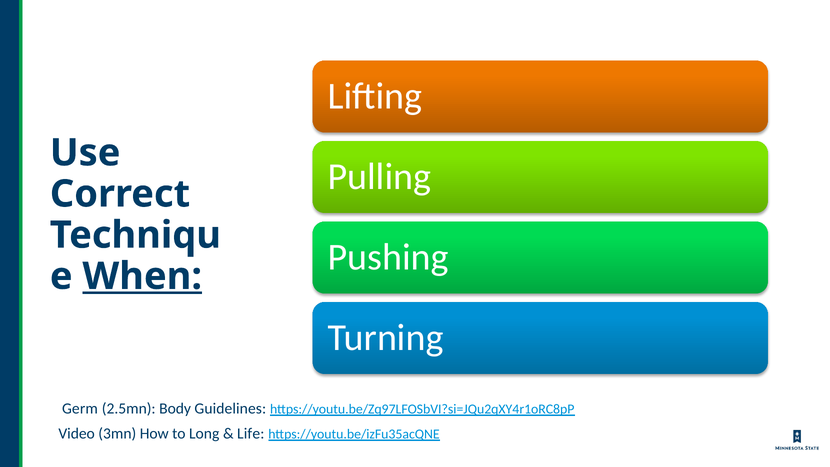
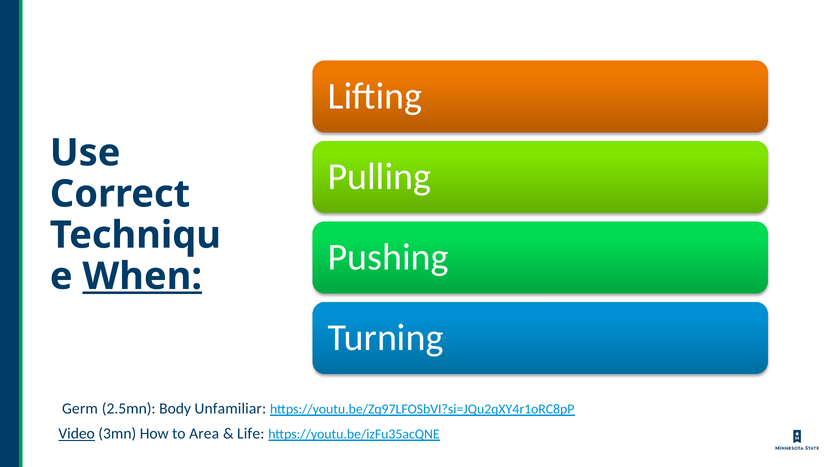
Guidelines: Guidelines -> Unfamiliar (230, 408)
Video underline: none -> present (77, 434)
Long: Long -> Area (204, 434)
